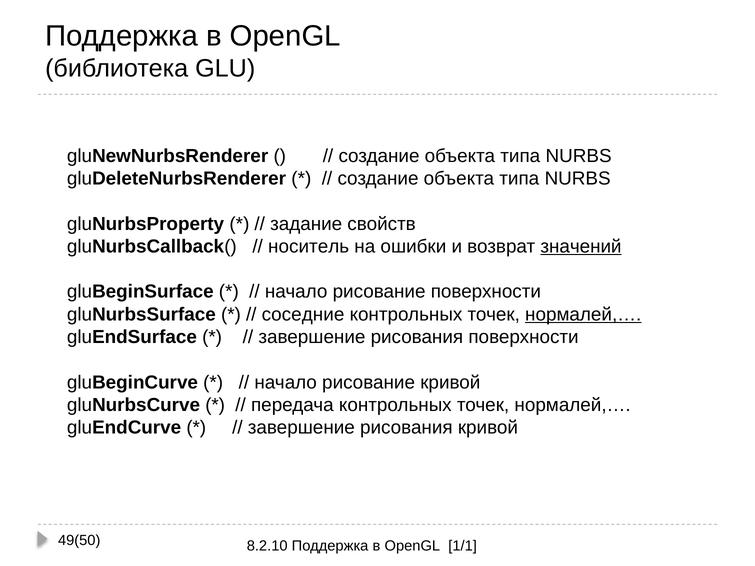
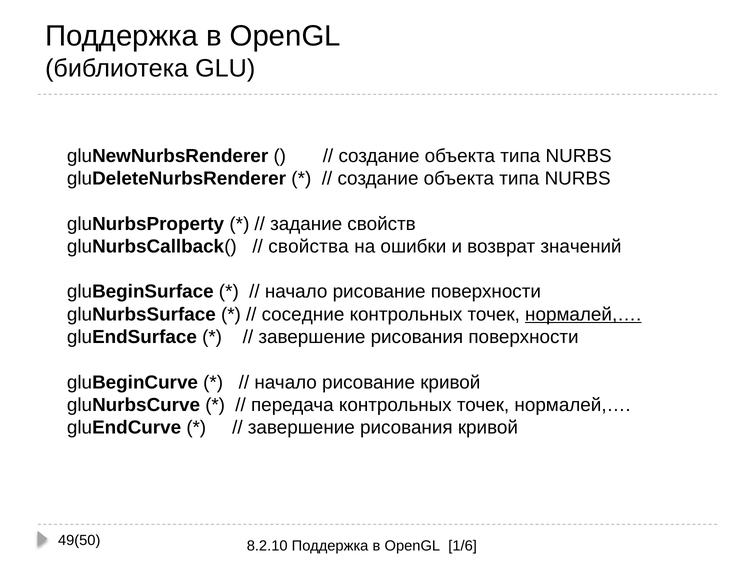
носитель: носитель -> свойства (309, 247)
значений underline: present -> none (581, 247)
1/1: 1/1 -> 1/6 (463, 546)
